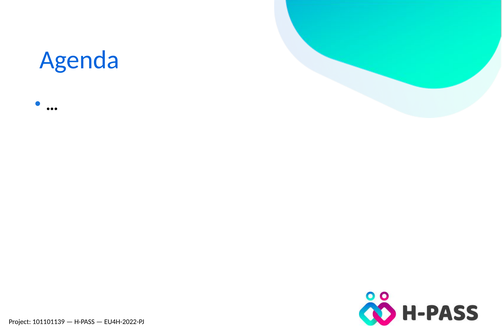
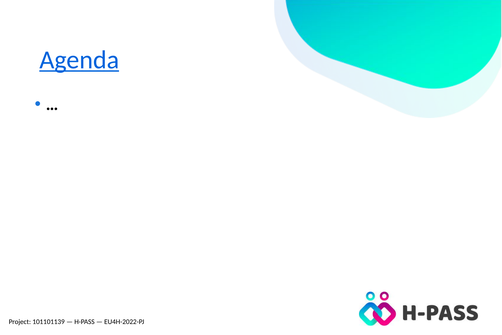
Agenda underline: none -> present (79, 60)
